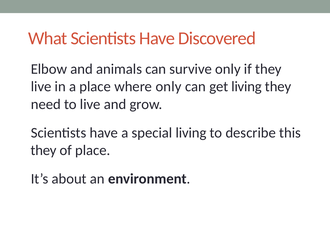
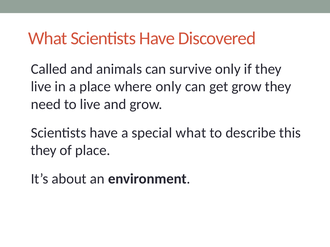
Elbow: Elbow -> Called (49, 69)
get living: living -> grow (247, 87)
special living: living -> what (191, 133)
